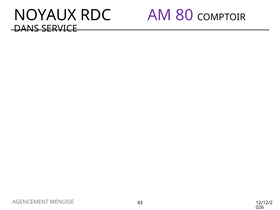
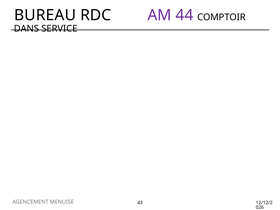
NOYAUX: NOYAUX -> BUREAU (45, 15)
80: 80 -> 44 (184, 15)
